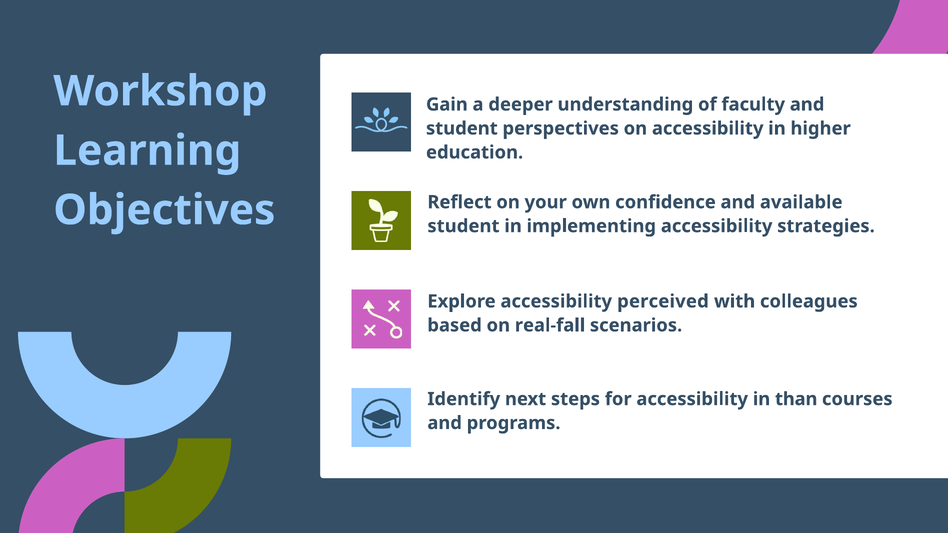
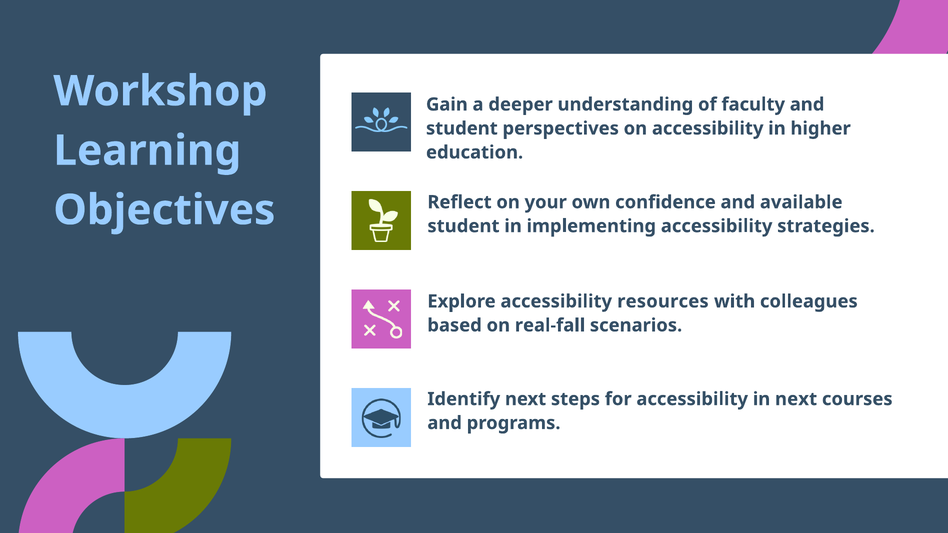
perceived: perceived -> resources (663, 302)
in than: than -> next (796, 399)
